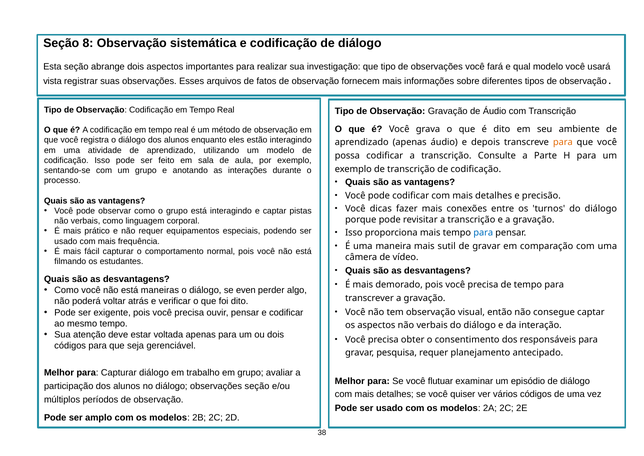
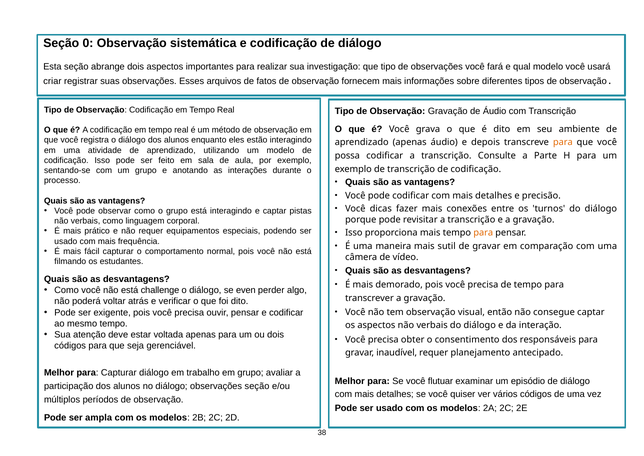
8: 8 -> 0 (88, 43)
vista: vista -> criar (52, 81)
para colour: blue -> orange (483, 233)
maneiras: maneiras -> challenge (160, 290)
pesquisa: pesquisa -> inaudível (397, 352)
amplo: amplo -> ampla (99, 417)
